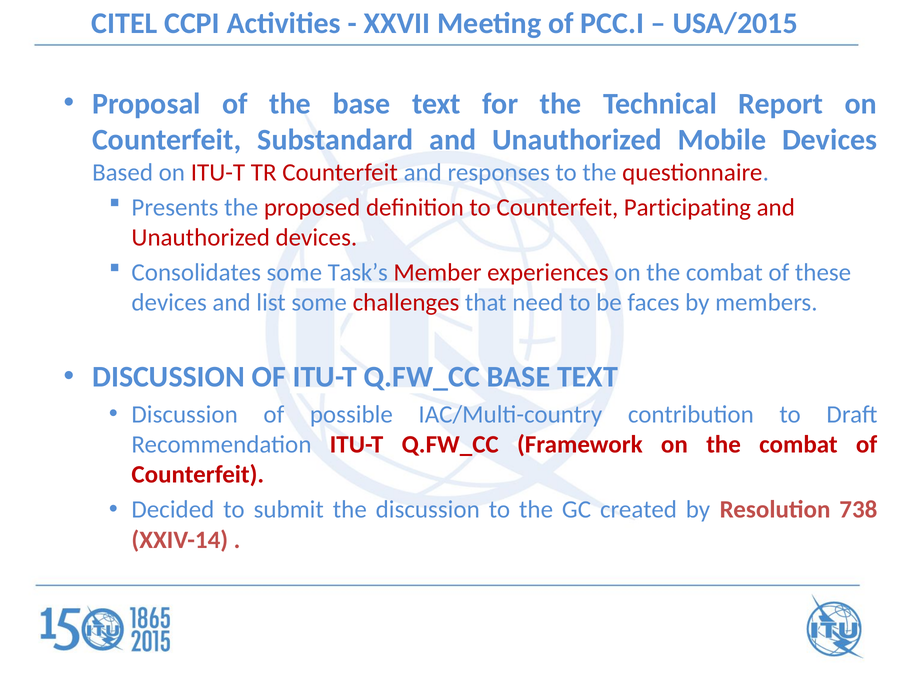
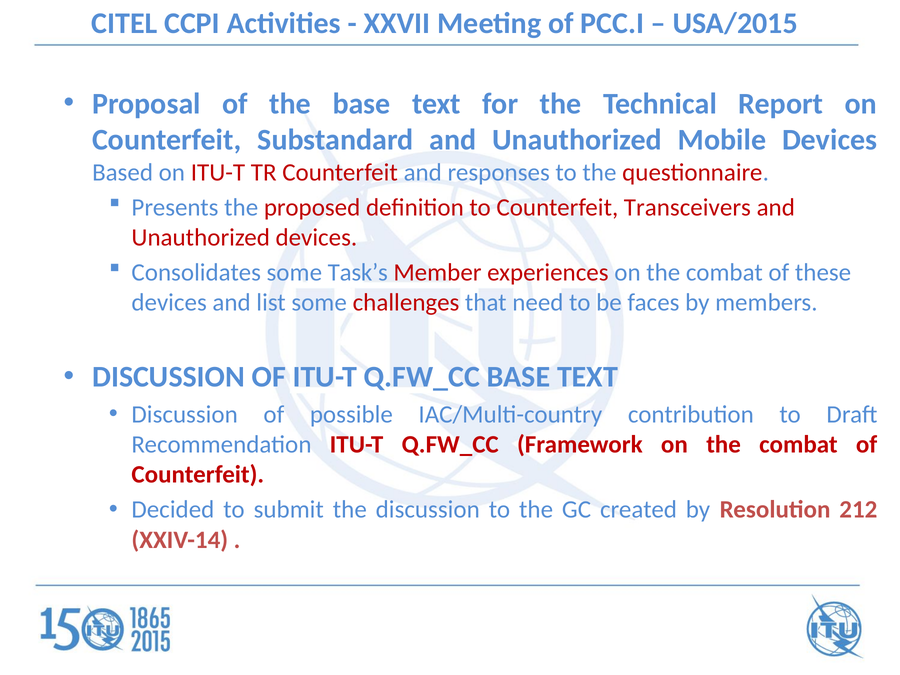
Participating: Participating -> Transceivers (687, 207)
738: 738 -> 212 (858, 510)
